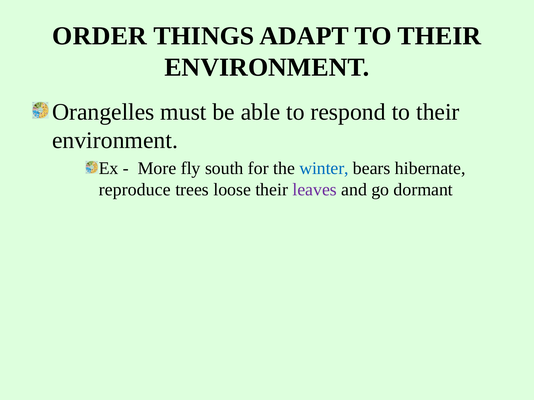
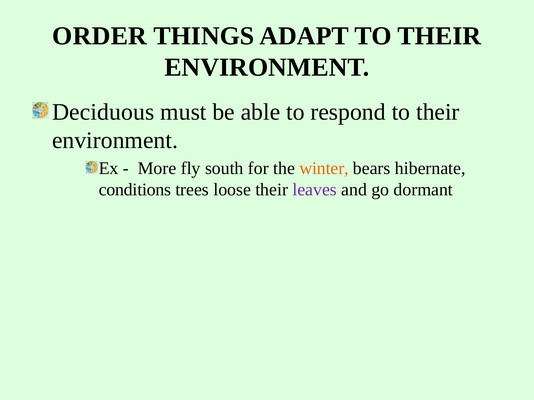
Orangelles: Orangelles -> Deciduous (103, 112)
winter colour: blue -> orange (324, 169)
reproduce: reproduce -> conditions (135, 190)
